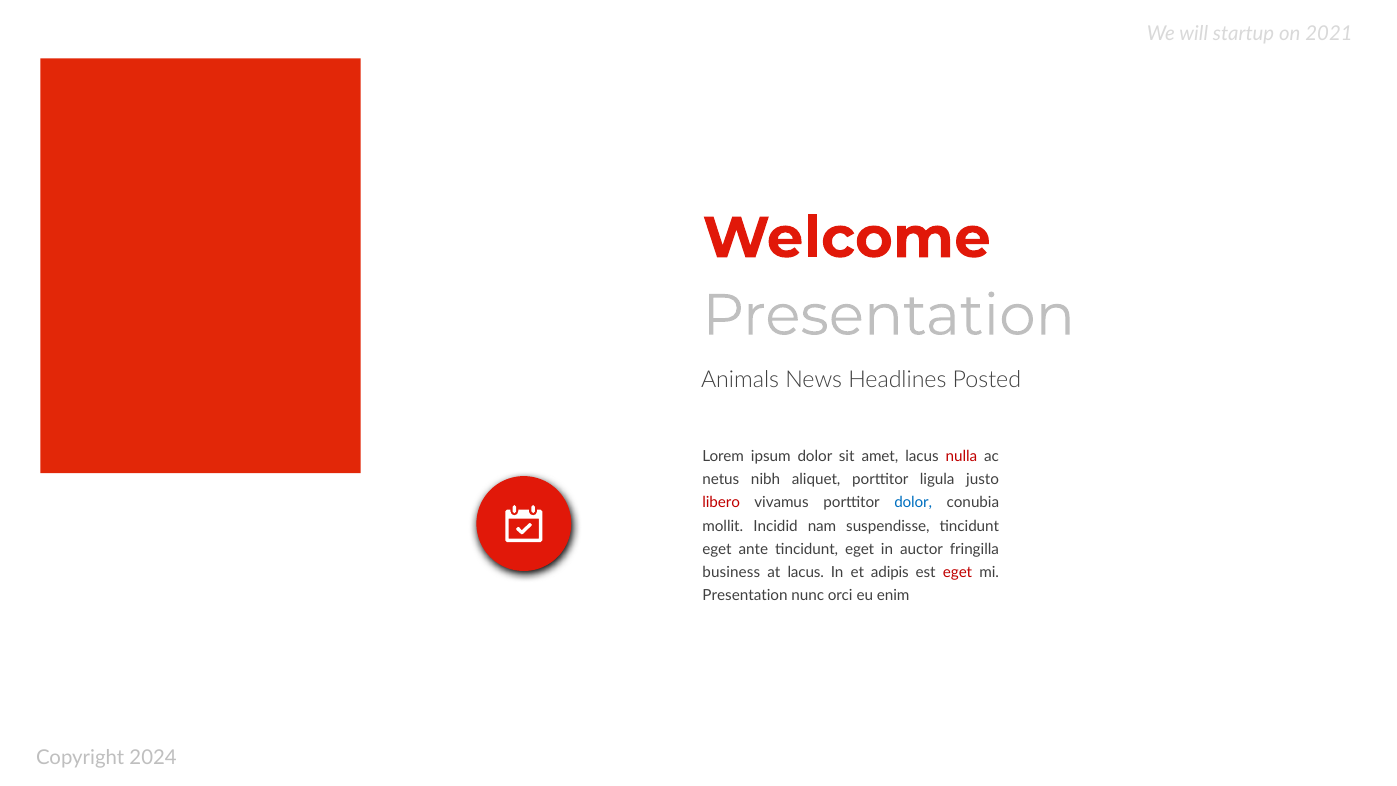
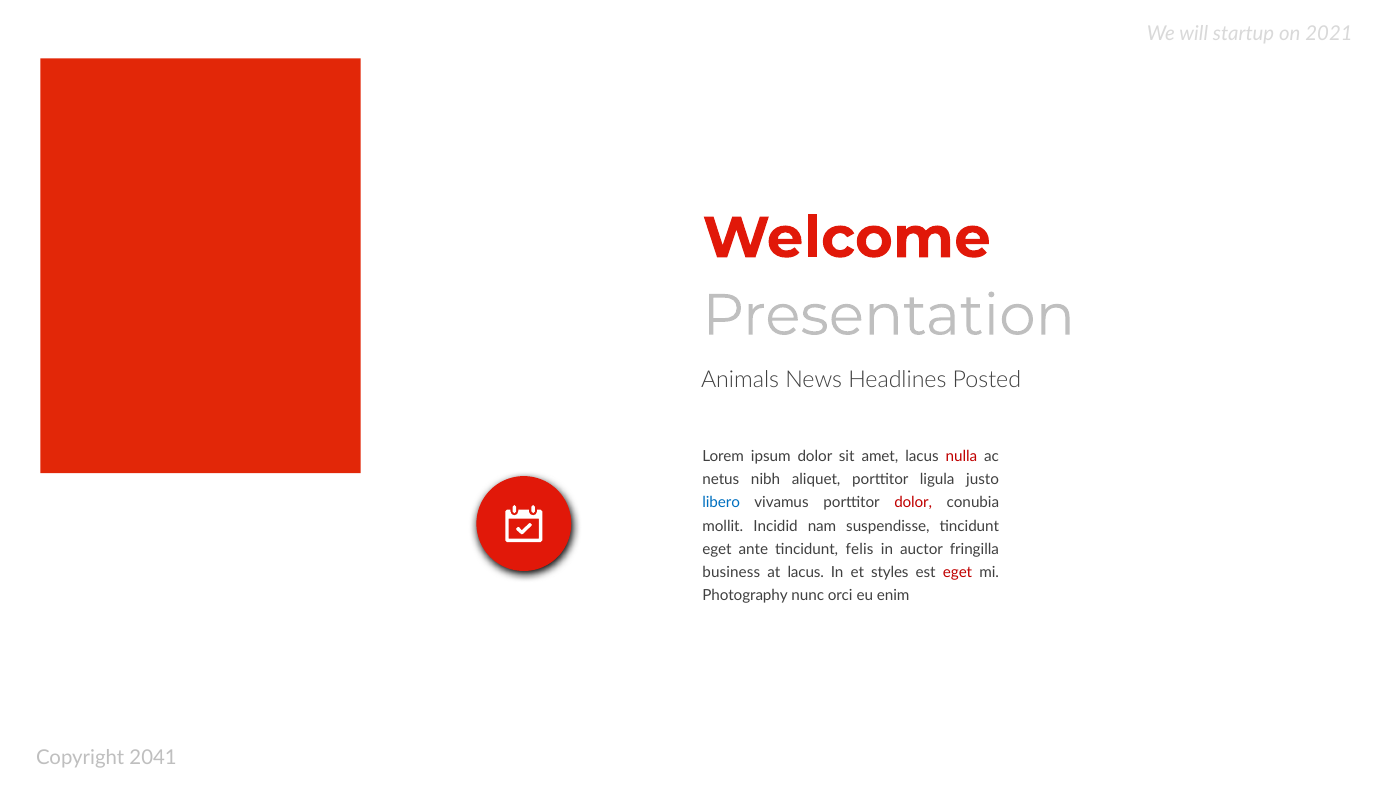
libero colour: red -> blue (721, 503)
dolor colour: blue -> red (913, 503)
ante tincidunt eget: eget -> felis (859, 549)
adipis: adipis -> styles (890, 572)
Presentation: Presentation -> Photography (745, 596)
2024: 2024 -> 2041 (153, 758)
